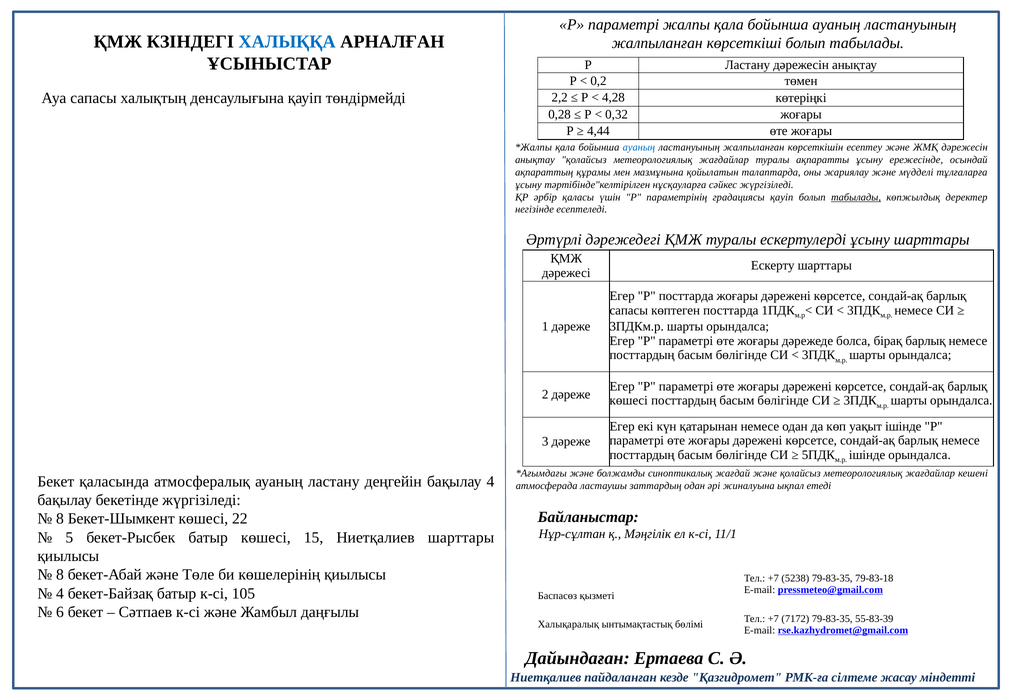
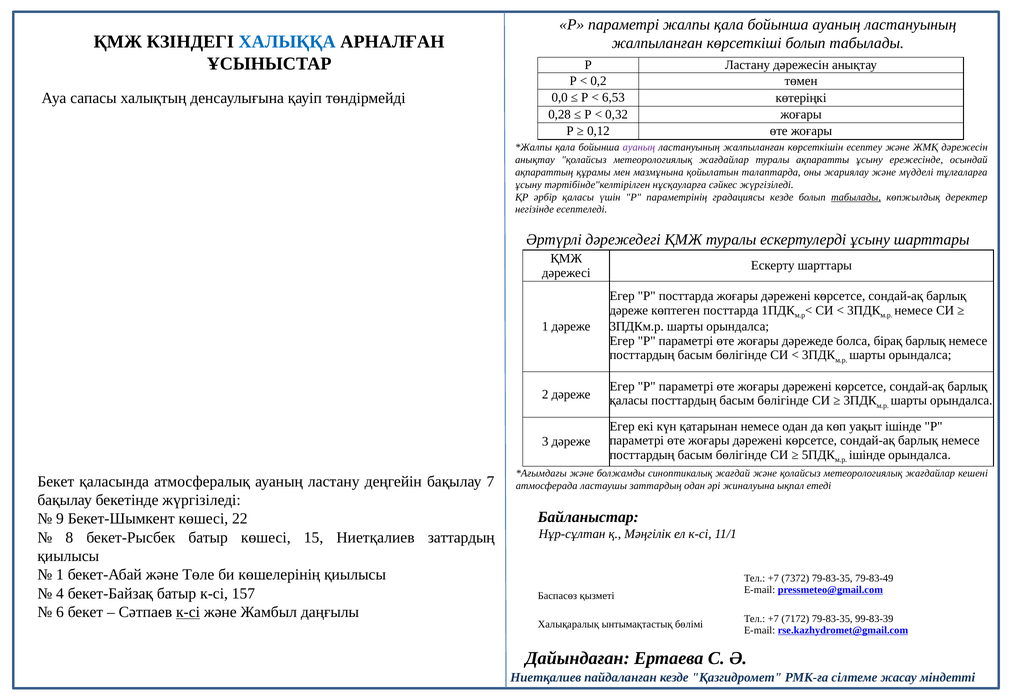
2,2: 2,2 -> 0,0 (560, 98)
4,28: 4,28 -> 6,53 (613, 98)
4,44: 4,44 -> 0,12 (598, 131)
ауаның colour: blue -> purple (639, 148)
градациясы қауіп: қауіп -> кезде (782, 197)
сапасы: сапасы -> дәреже (629, 310)
көшесі: көшесі -> қаласы (629, 401)
бақылау 4: 4 -> 7 (490, 482)
8: 8 -> 9 (60, 519)
5: 5 -> 8 (69, 538)
Ниетқалиев шарттары: шарттары -> заттардың (461, 538)
8: 8 -> 1 (60, 575)
5238: 5238 -> 7372 (795, 579)
79-83-18: 79-83-18 -> 79-83-49 (874, 579)
105: 105 -> 157 (243, 594)
к-сі underline: none -> present (188, 613)
55-83-39: 55-83-39 -> 99-83-39 (874, 619)
